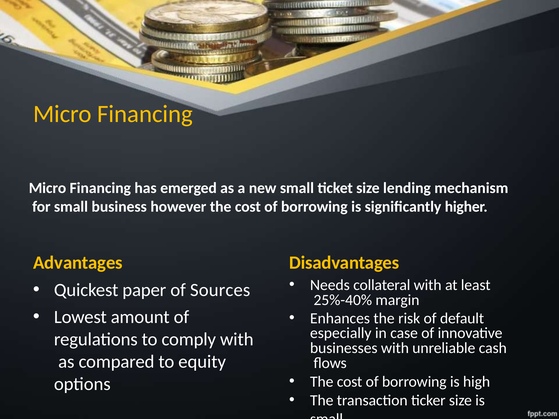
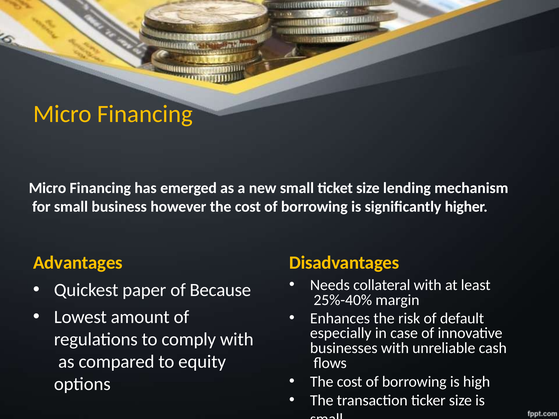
Sources: Sources -> Because (220, 290)
